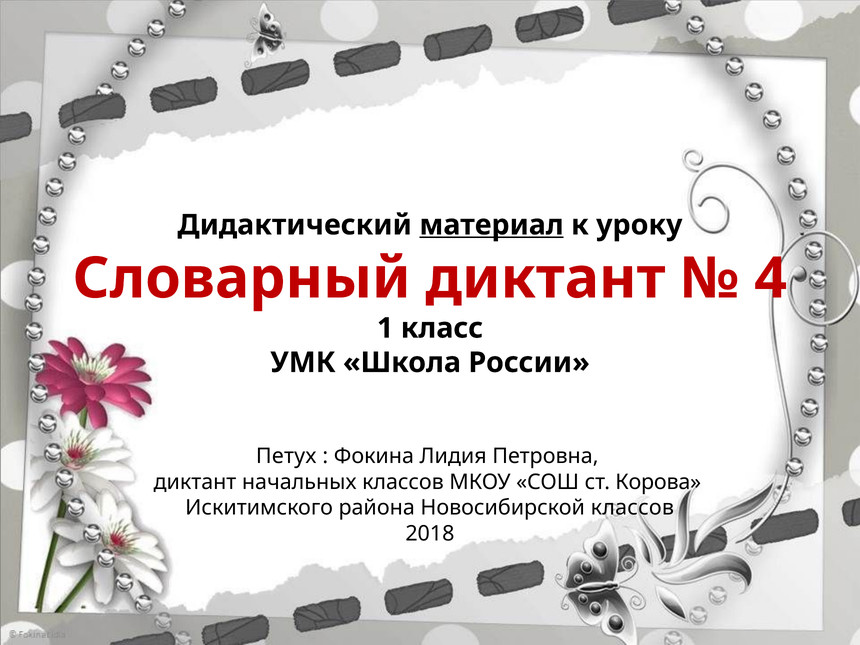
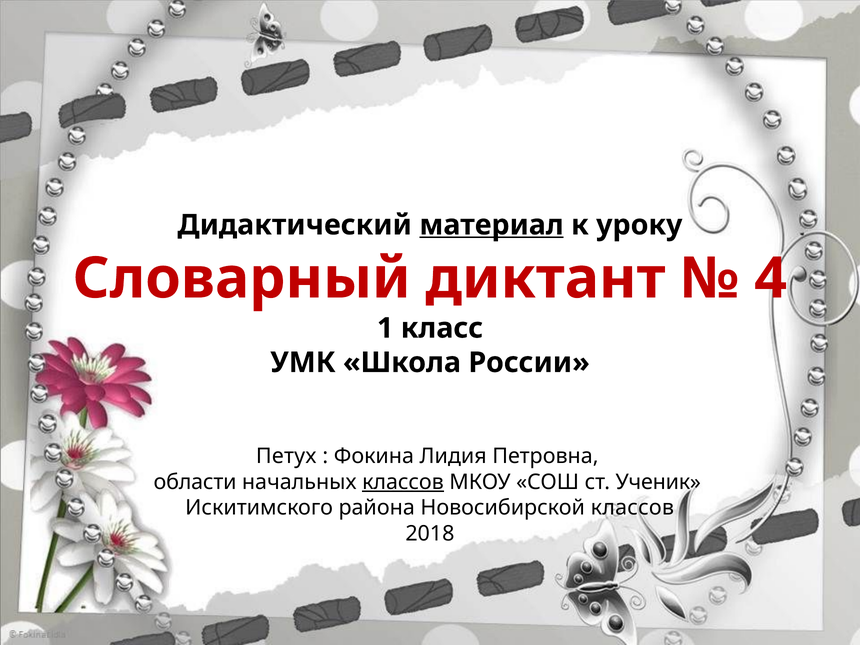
диктант: диктант -> области (195, 482)
классов underline: none -> present (403, 482)
Корова: Корова -> Ученик (658, 482)
